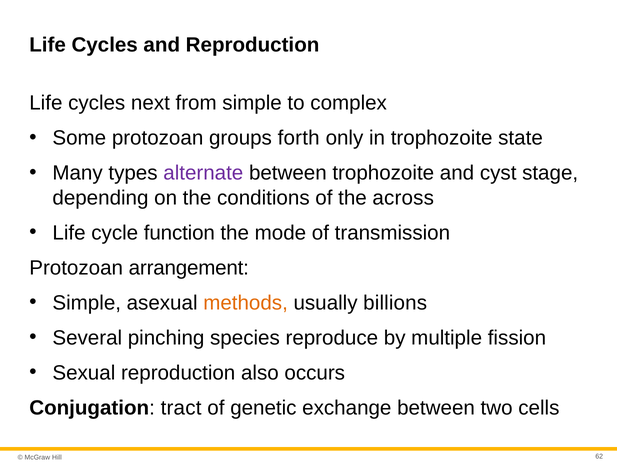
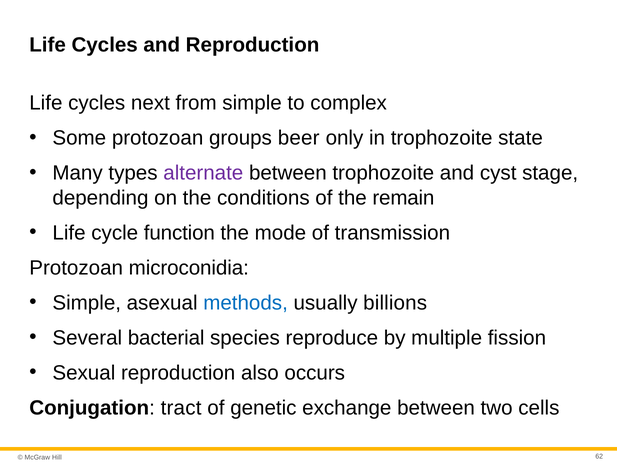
forth: forth -> beer (299, 138)
across: across -> remain (403, 198)
arrangement: arrangement -> microconidia (189, 268)
methods colour: orange -> blue (246, 303)
pinching: pinching -> bacterial (166, 338)
